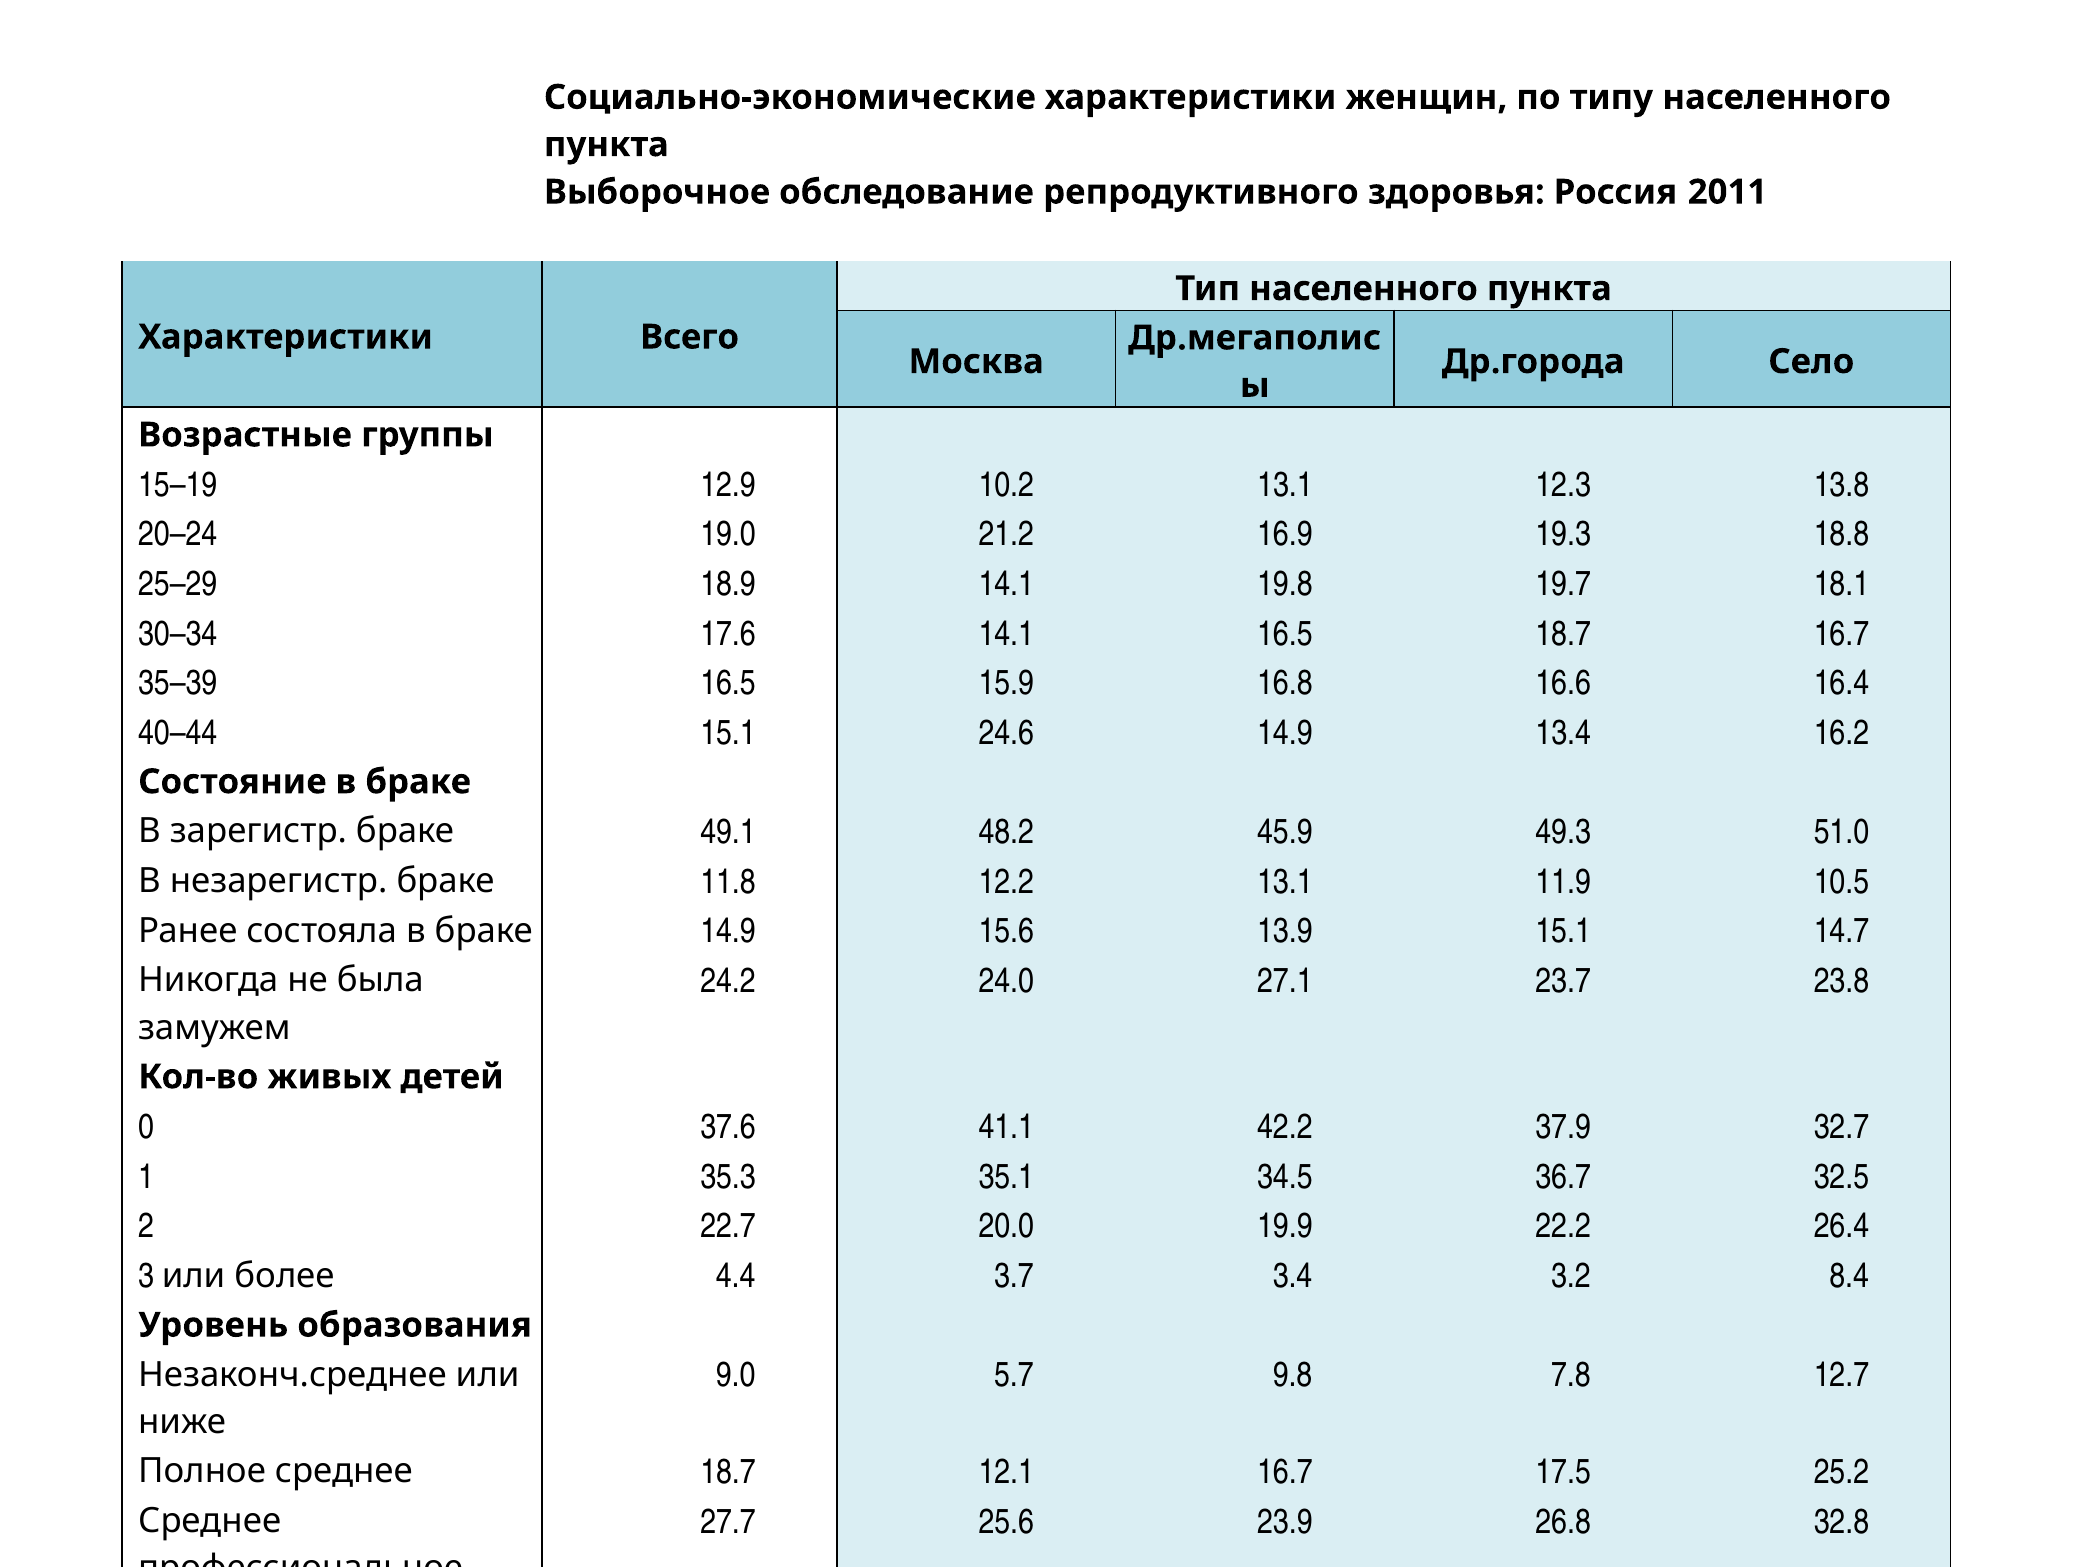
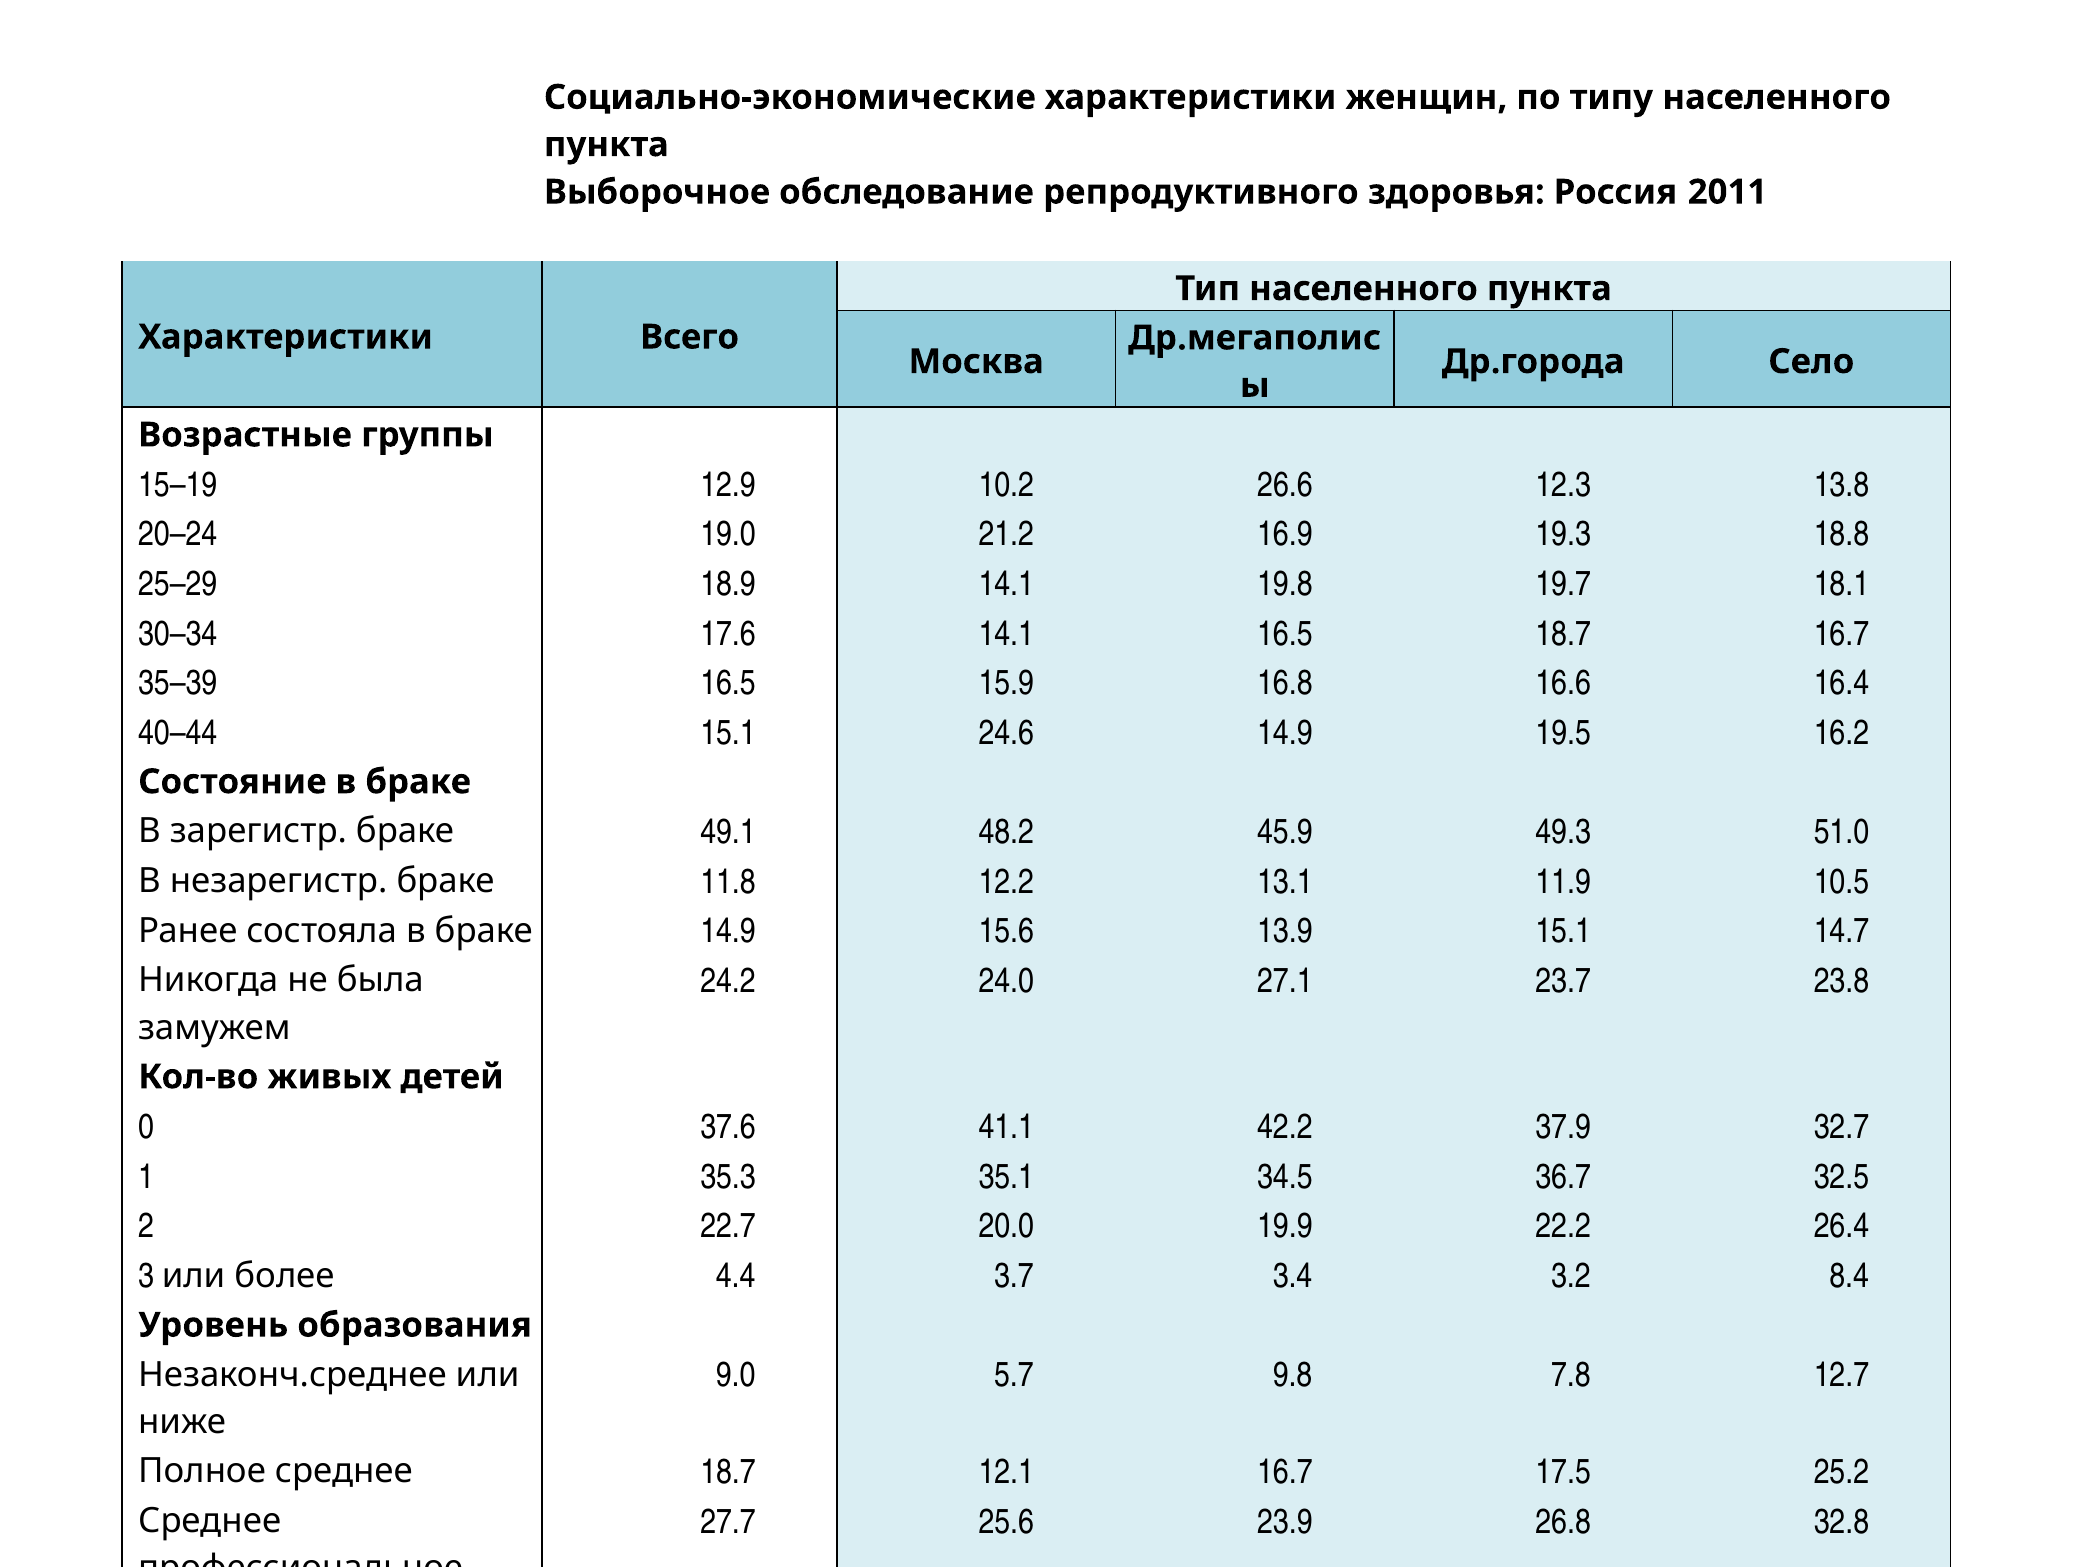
10.2 13.1: 13.1 -> 26.6 (1285, 485)
13.4: 13.4 -> 19.5 (1563, 733)
